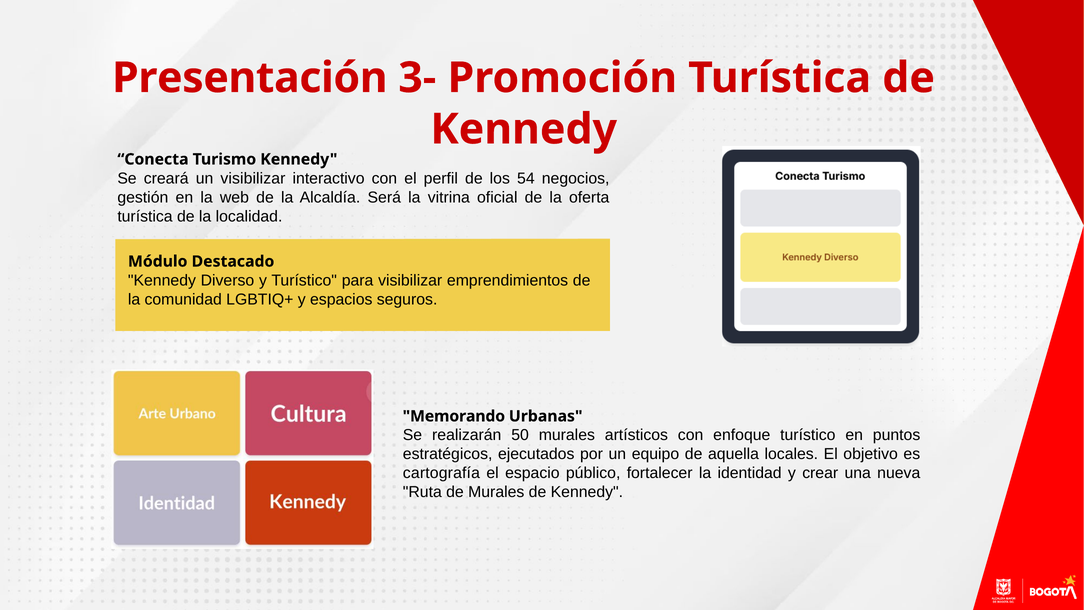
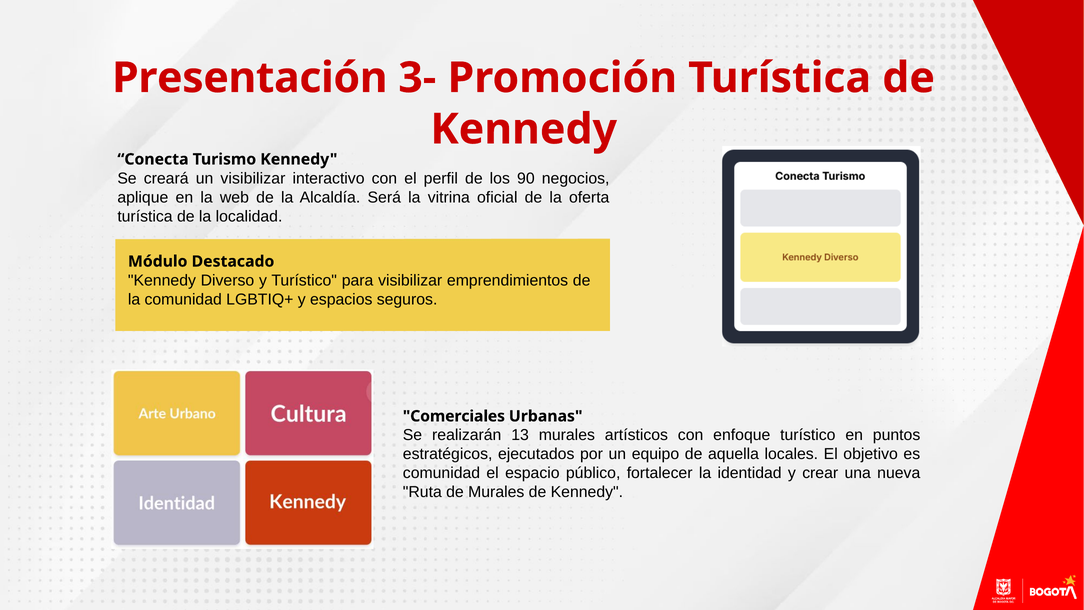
54: 54 -> 90 (526, 178)
gestión: gestión -> aplique (143, 197)
Memorando: Memorando -> Comerciales (454, 416)
50: 50 -> 13 (520, 435)
cartografía: cartografía -> comunidad (441, 473)
